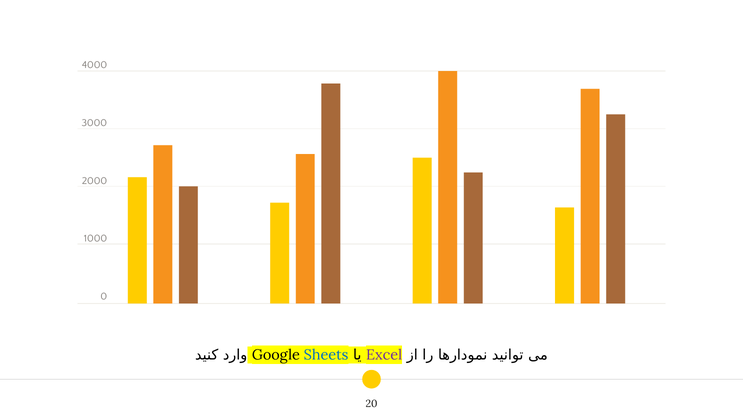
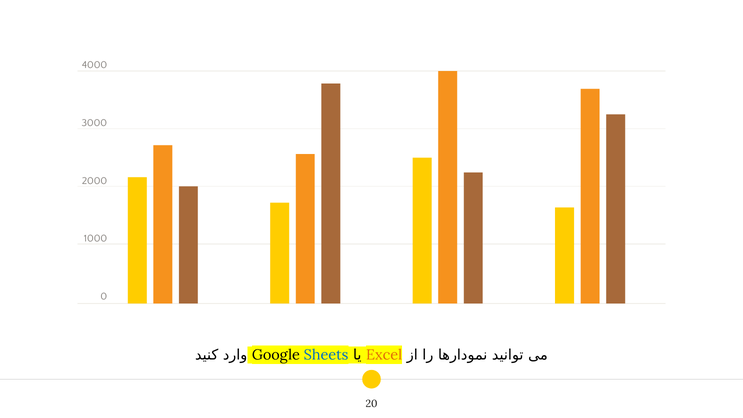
Excel colour: purple -> orange (384, 355)
